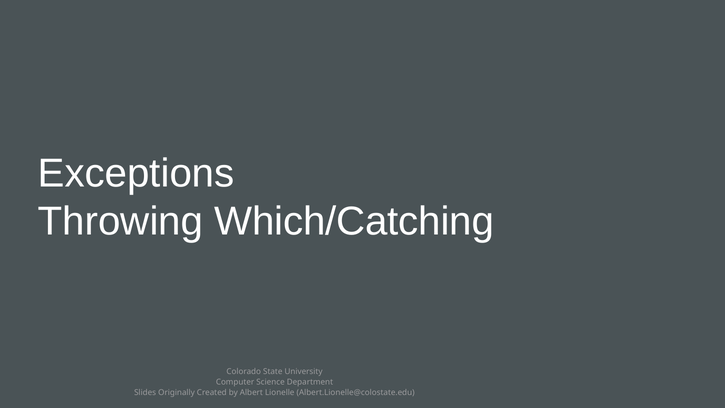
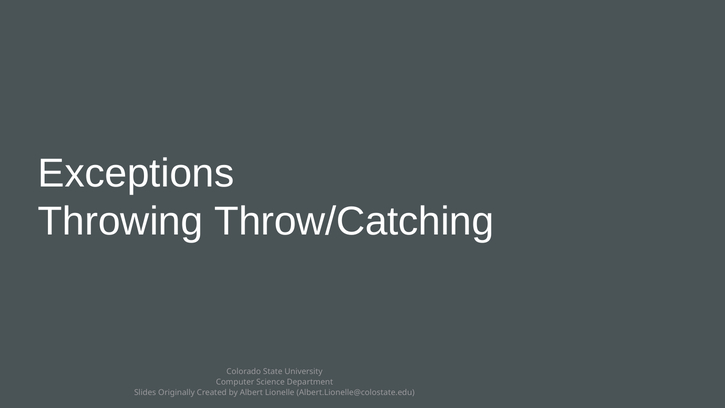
Which/Catching: Which/Catching -> Throw/Catching (354, 222)
